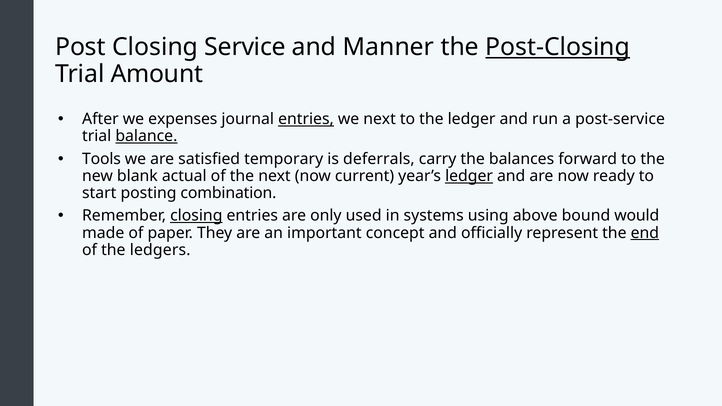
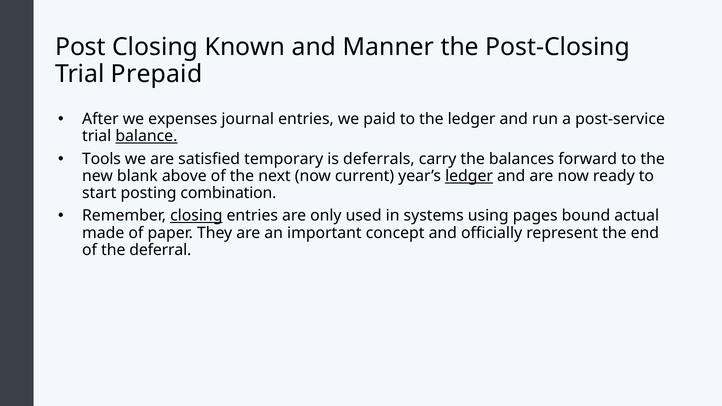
Service: Service -> Known (245, 47)
Post-Closing underline: present -> none (558, 47)
Amount: Amount -> Prepaid (157, 74)
entries underline: present -> none (306, 119)
we next: next -> paid (380, 119)
actual: actual -> above (184, 176)
above: above -> pages (535, 216)
would: would -> actual (637, 216)
end underline: present -> none (645, 233)
ledgers: ledgers -> deferral (160, 250)
